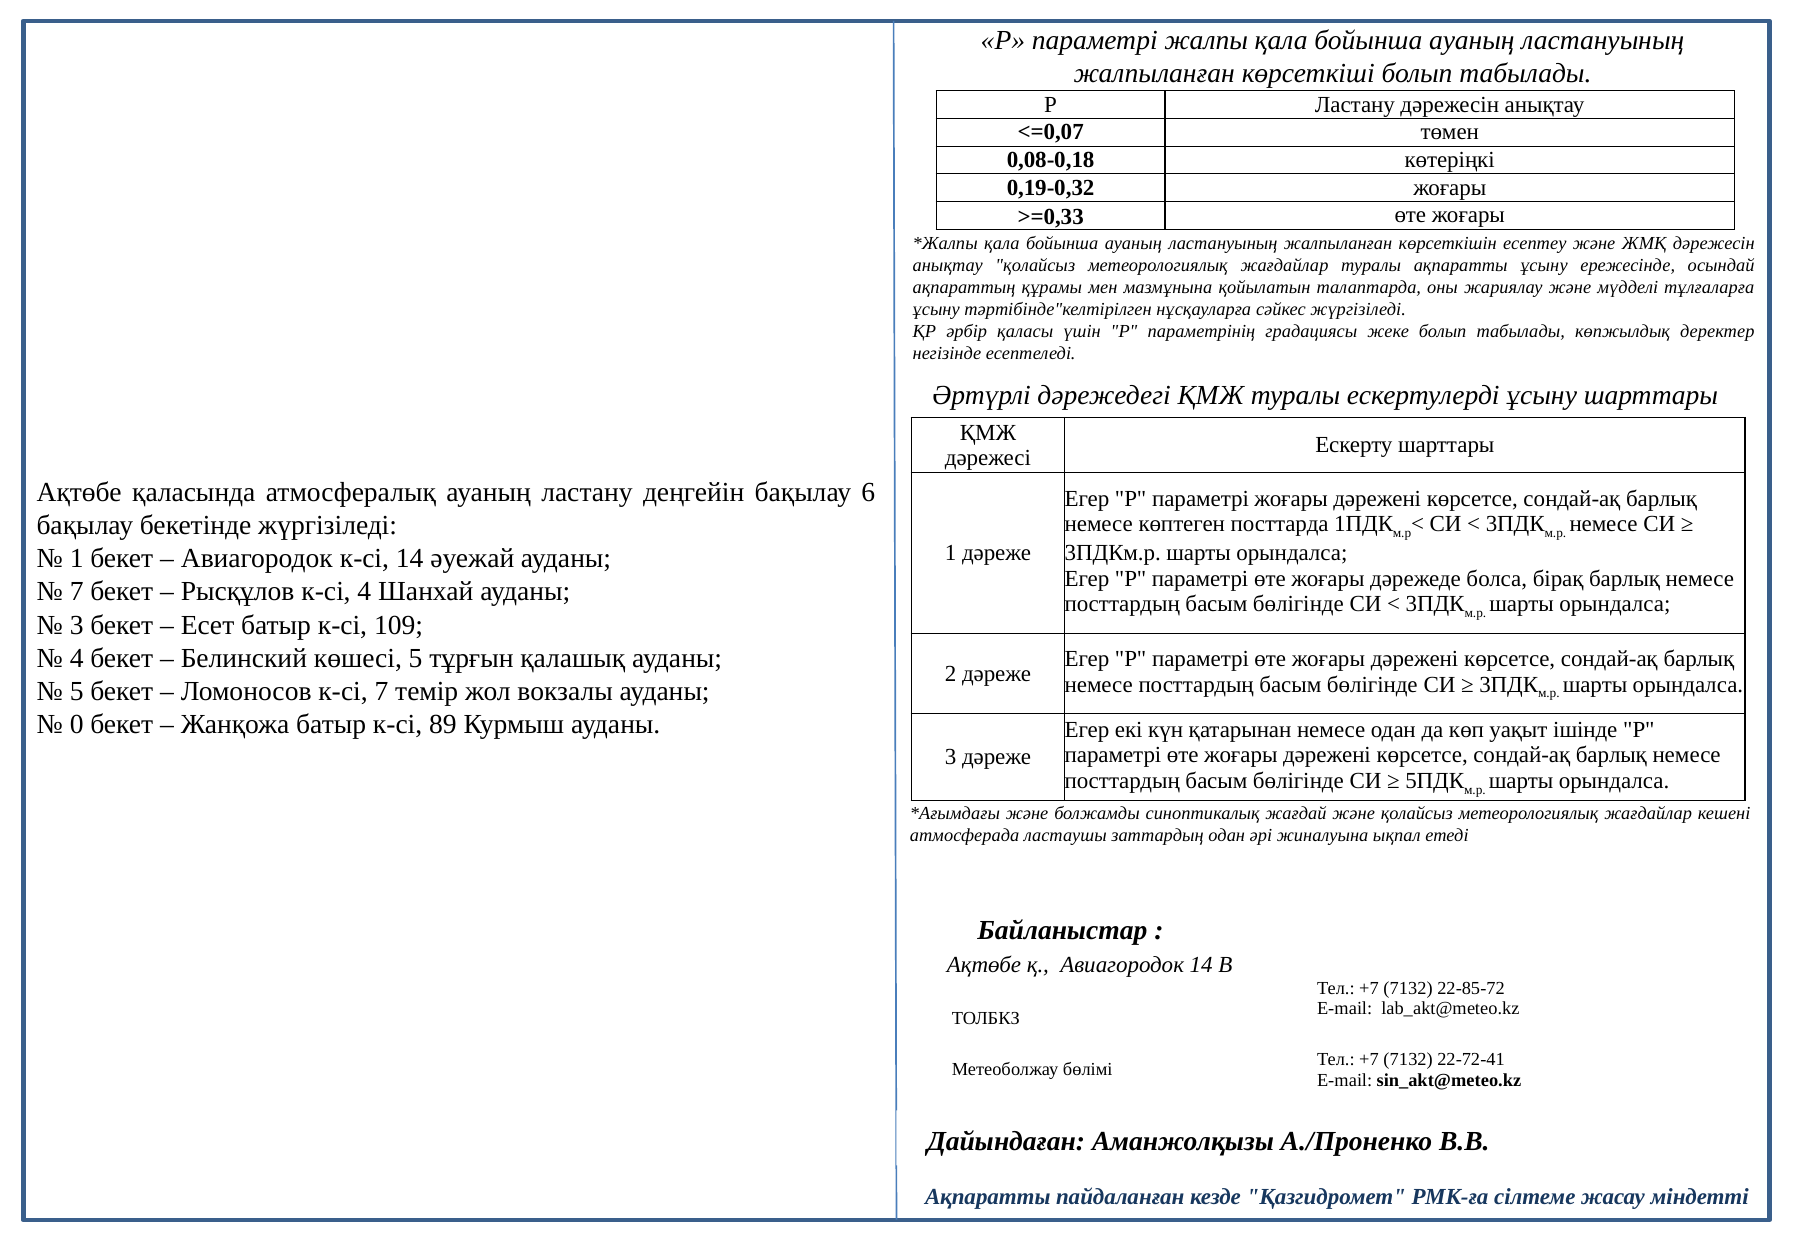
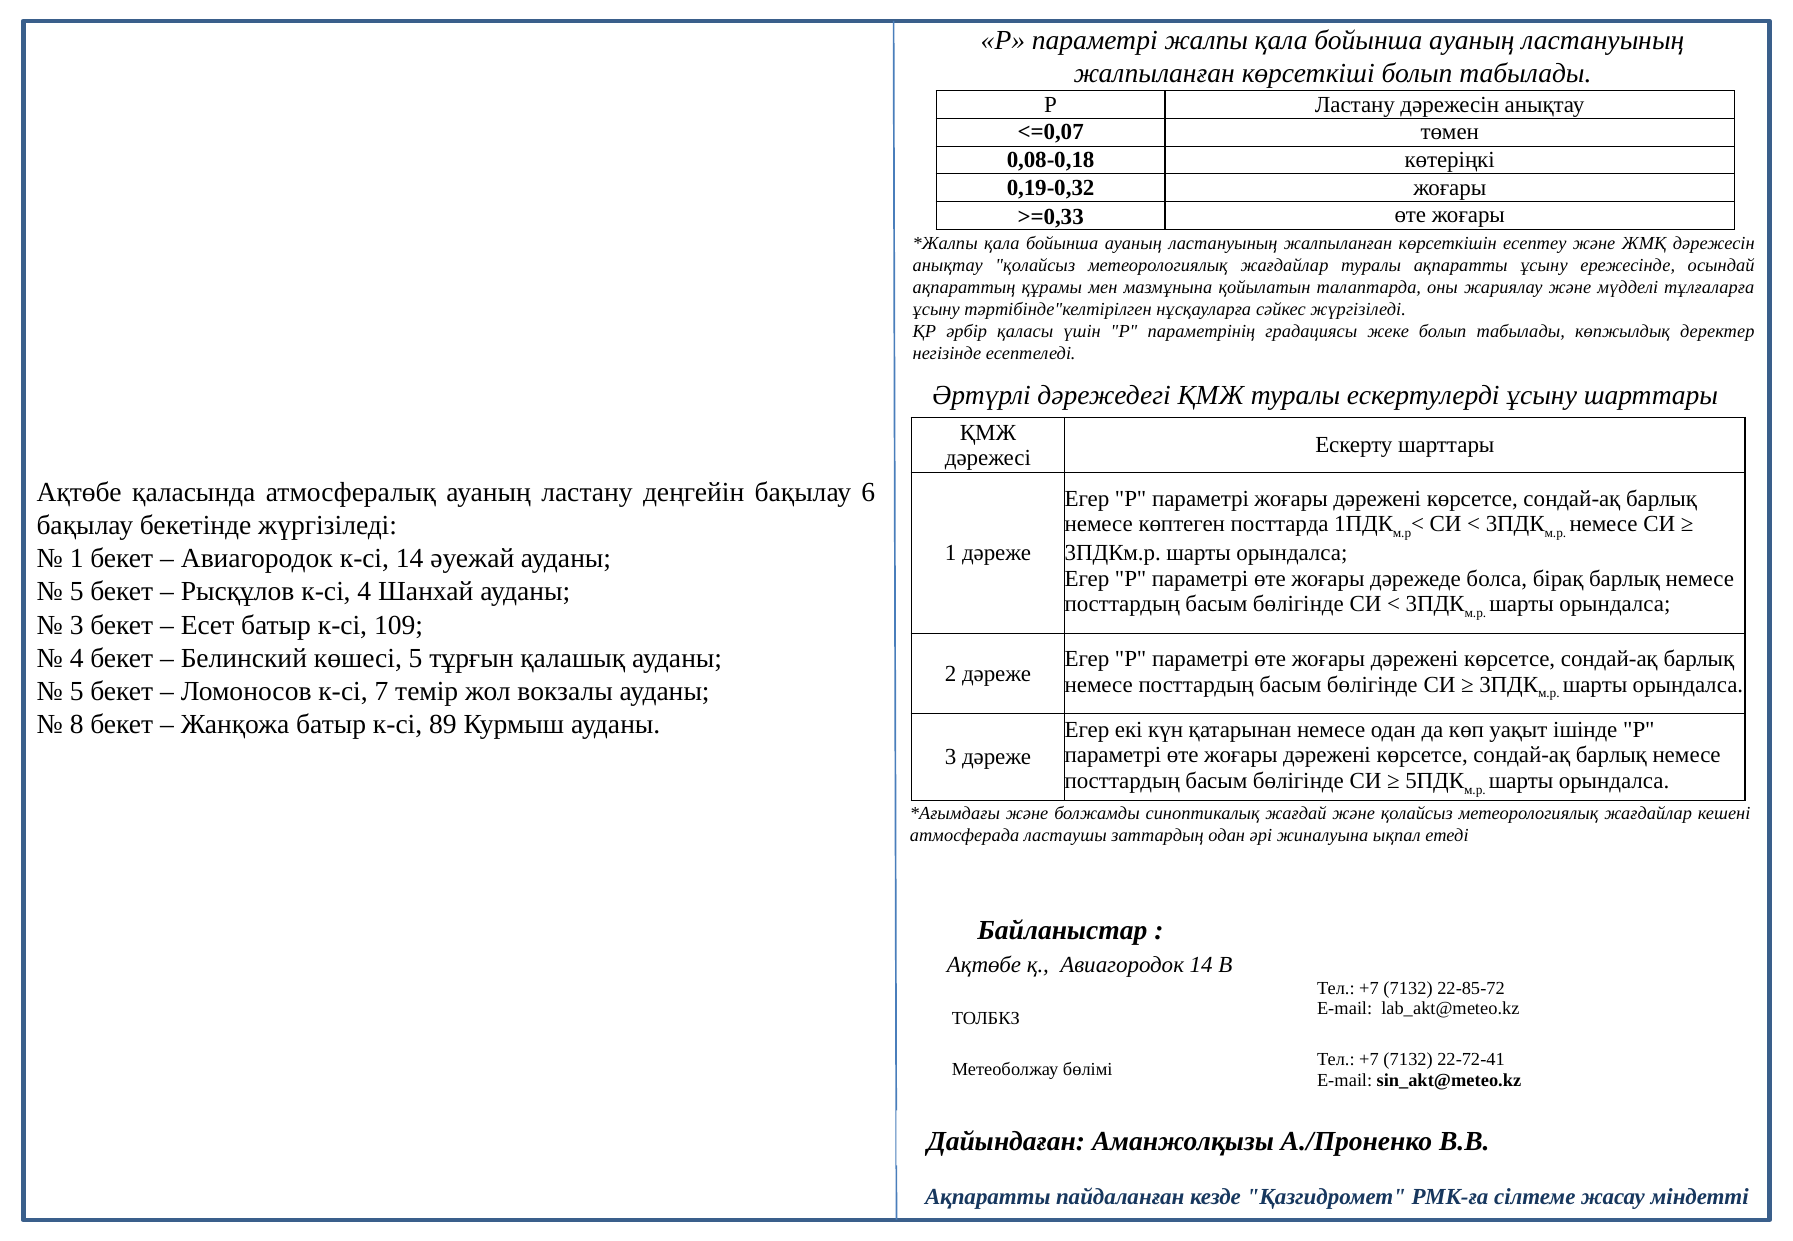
7: 7 -> 5 (77, 592)
0: 0 -> 8 (77, 724)
